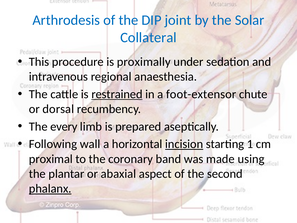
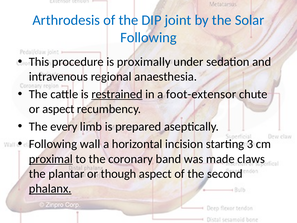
Collateral: Collateral -> Following (148, 37)
or dorsal: dorsal -> aspect (58, 109)
incision underline: present -> none (184, 144)
1: 1 -> 3 (250, 144)
proximal underline: none -> present (51, 159)
using: using -> claws (251, 159)
abaxial: abaxial -> though (119, 174)
